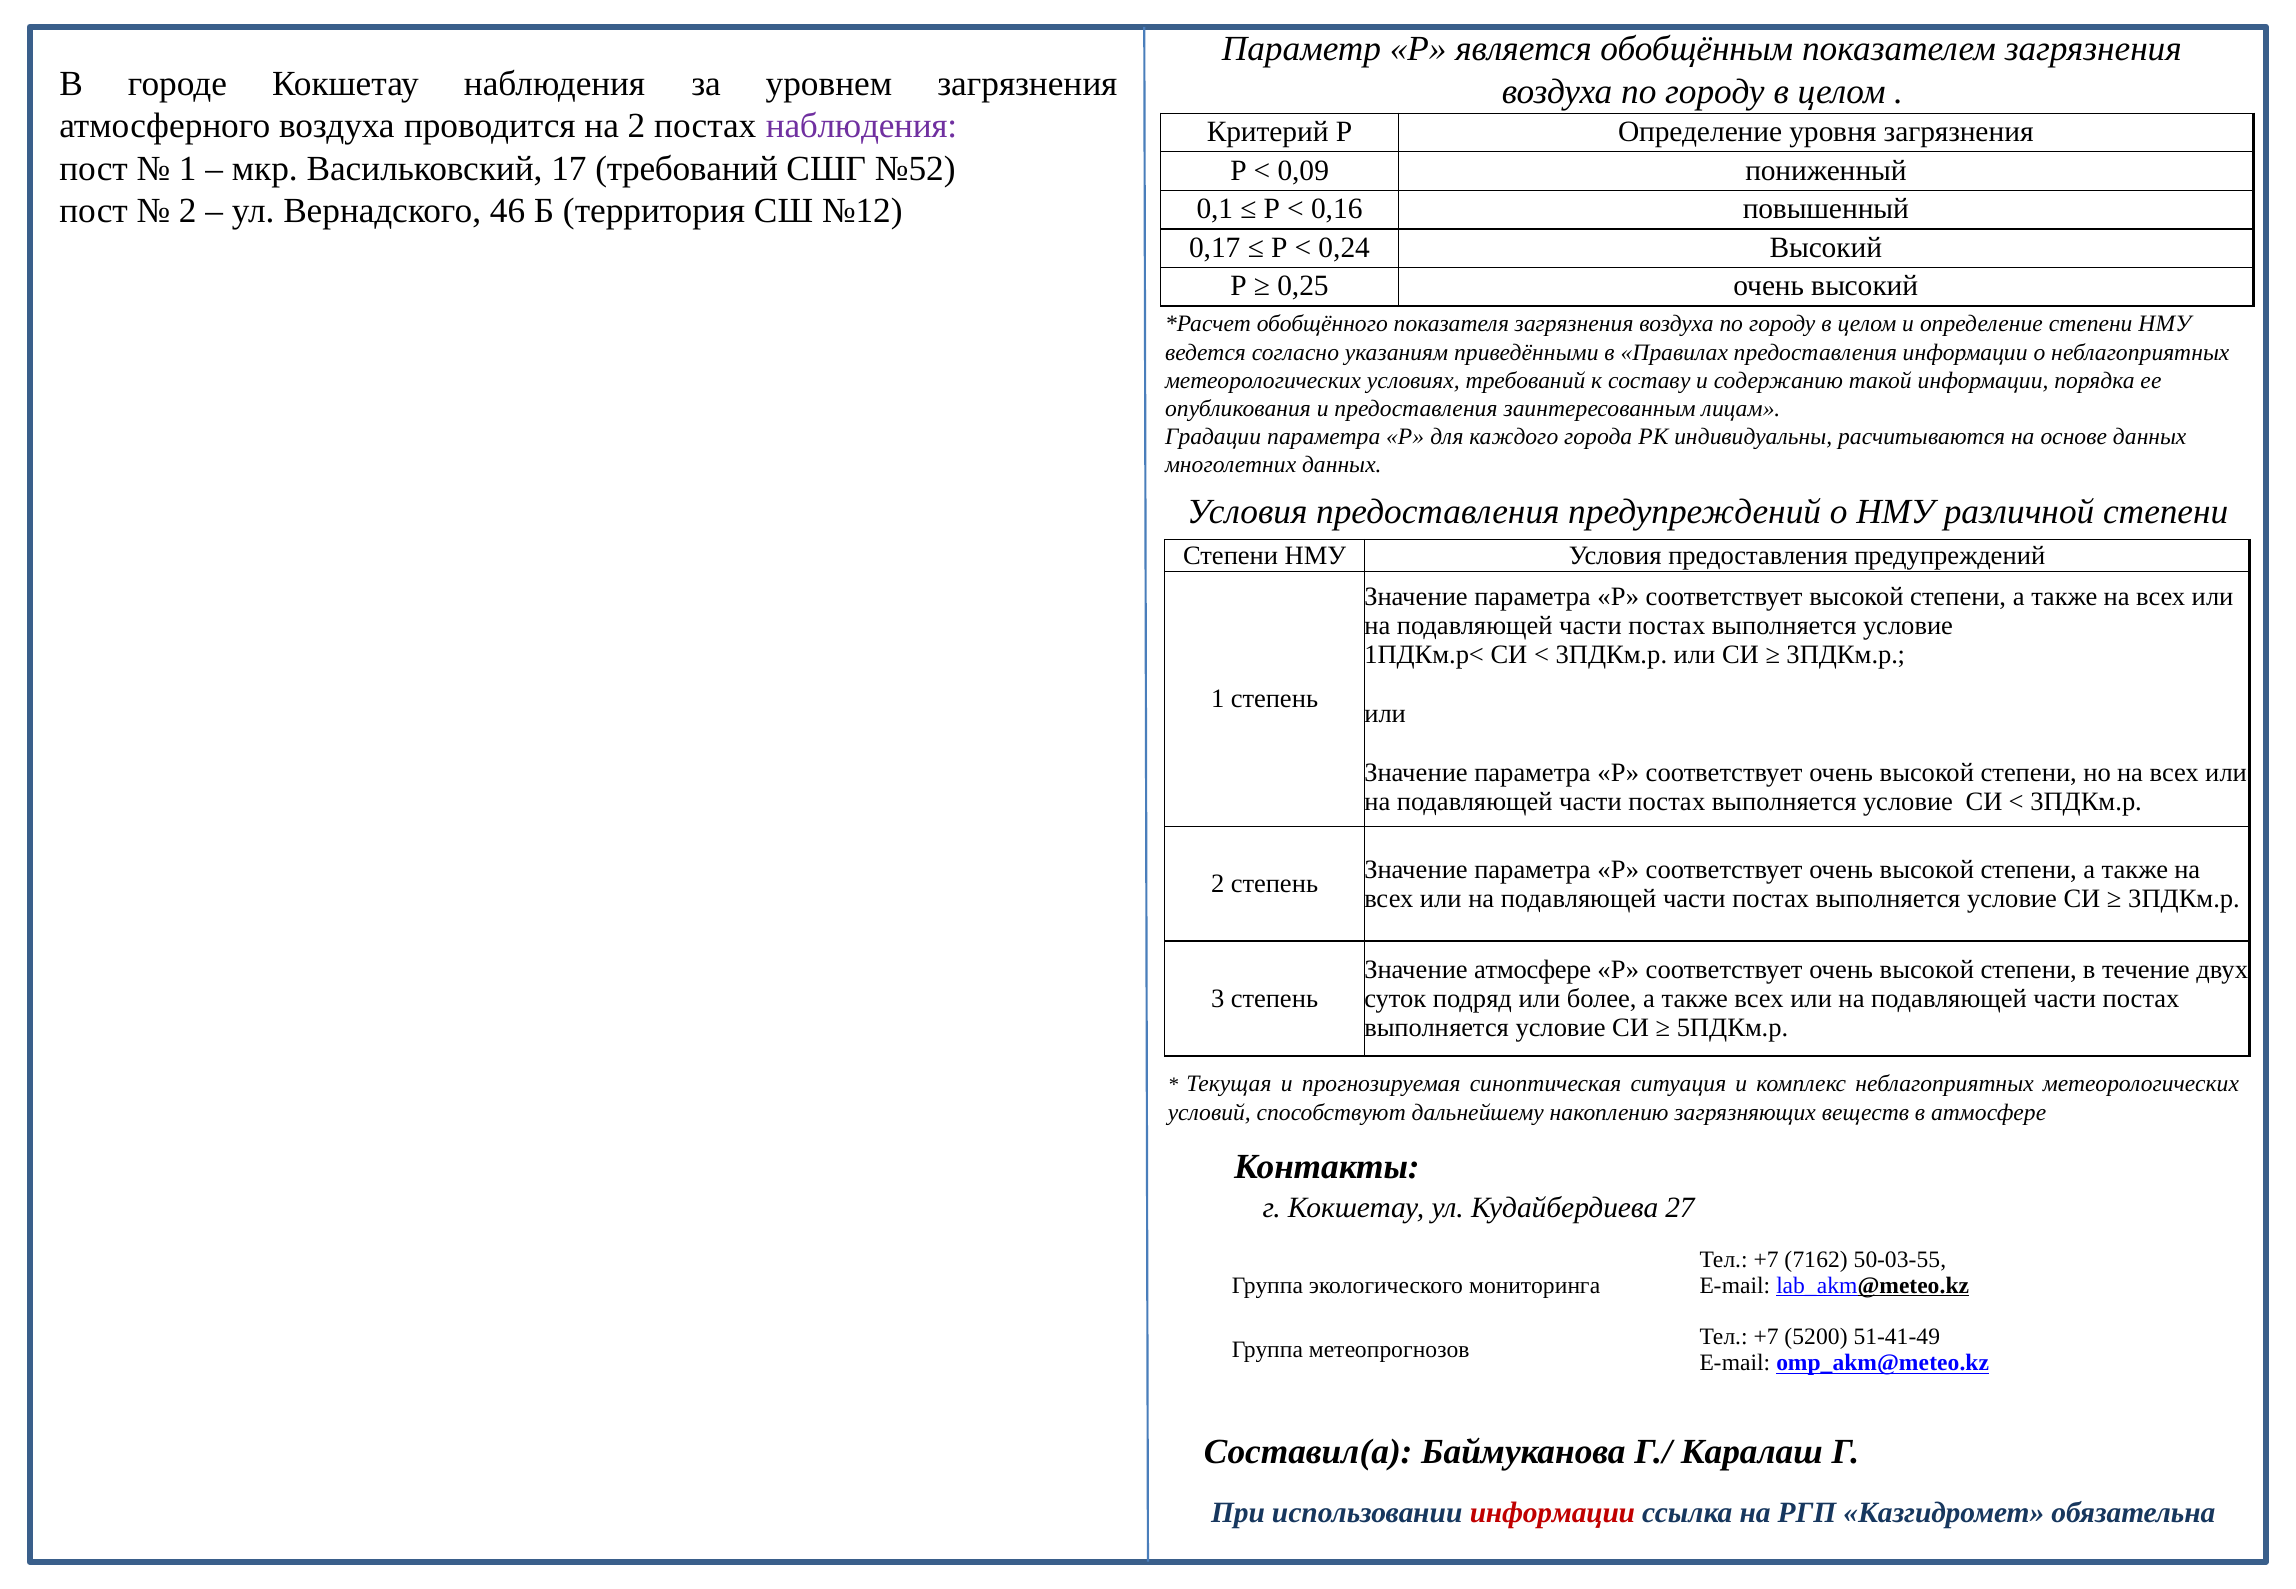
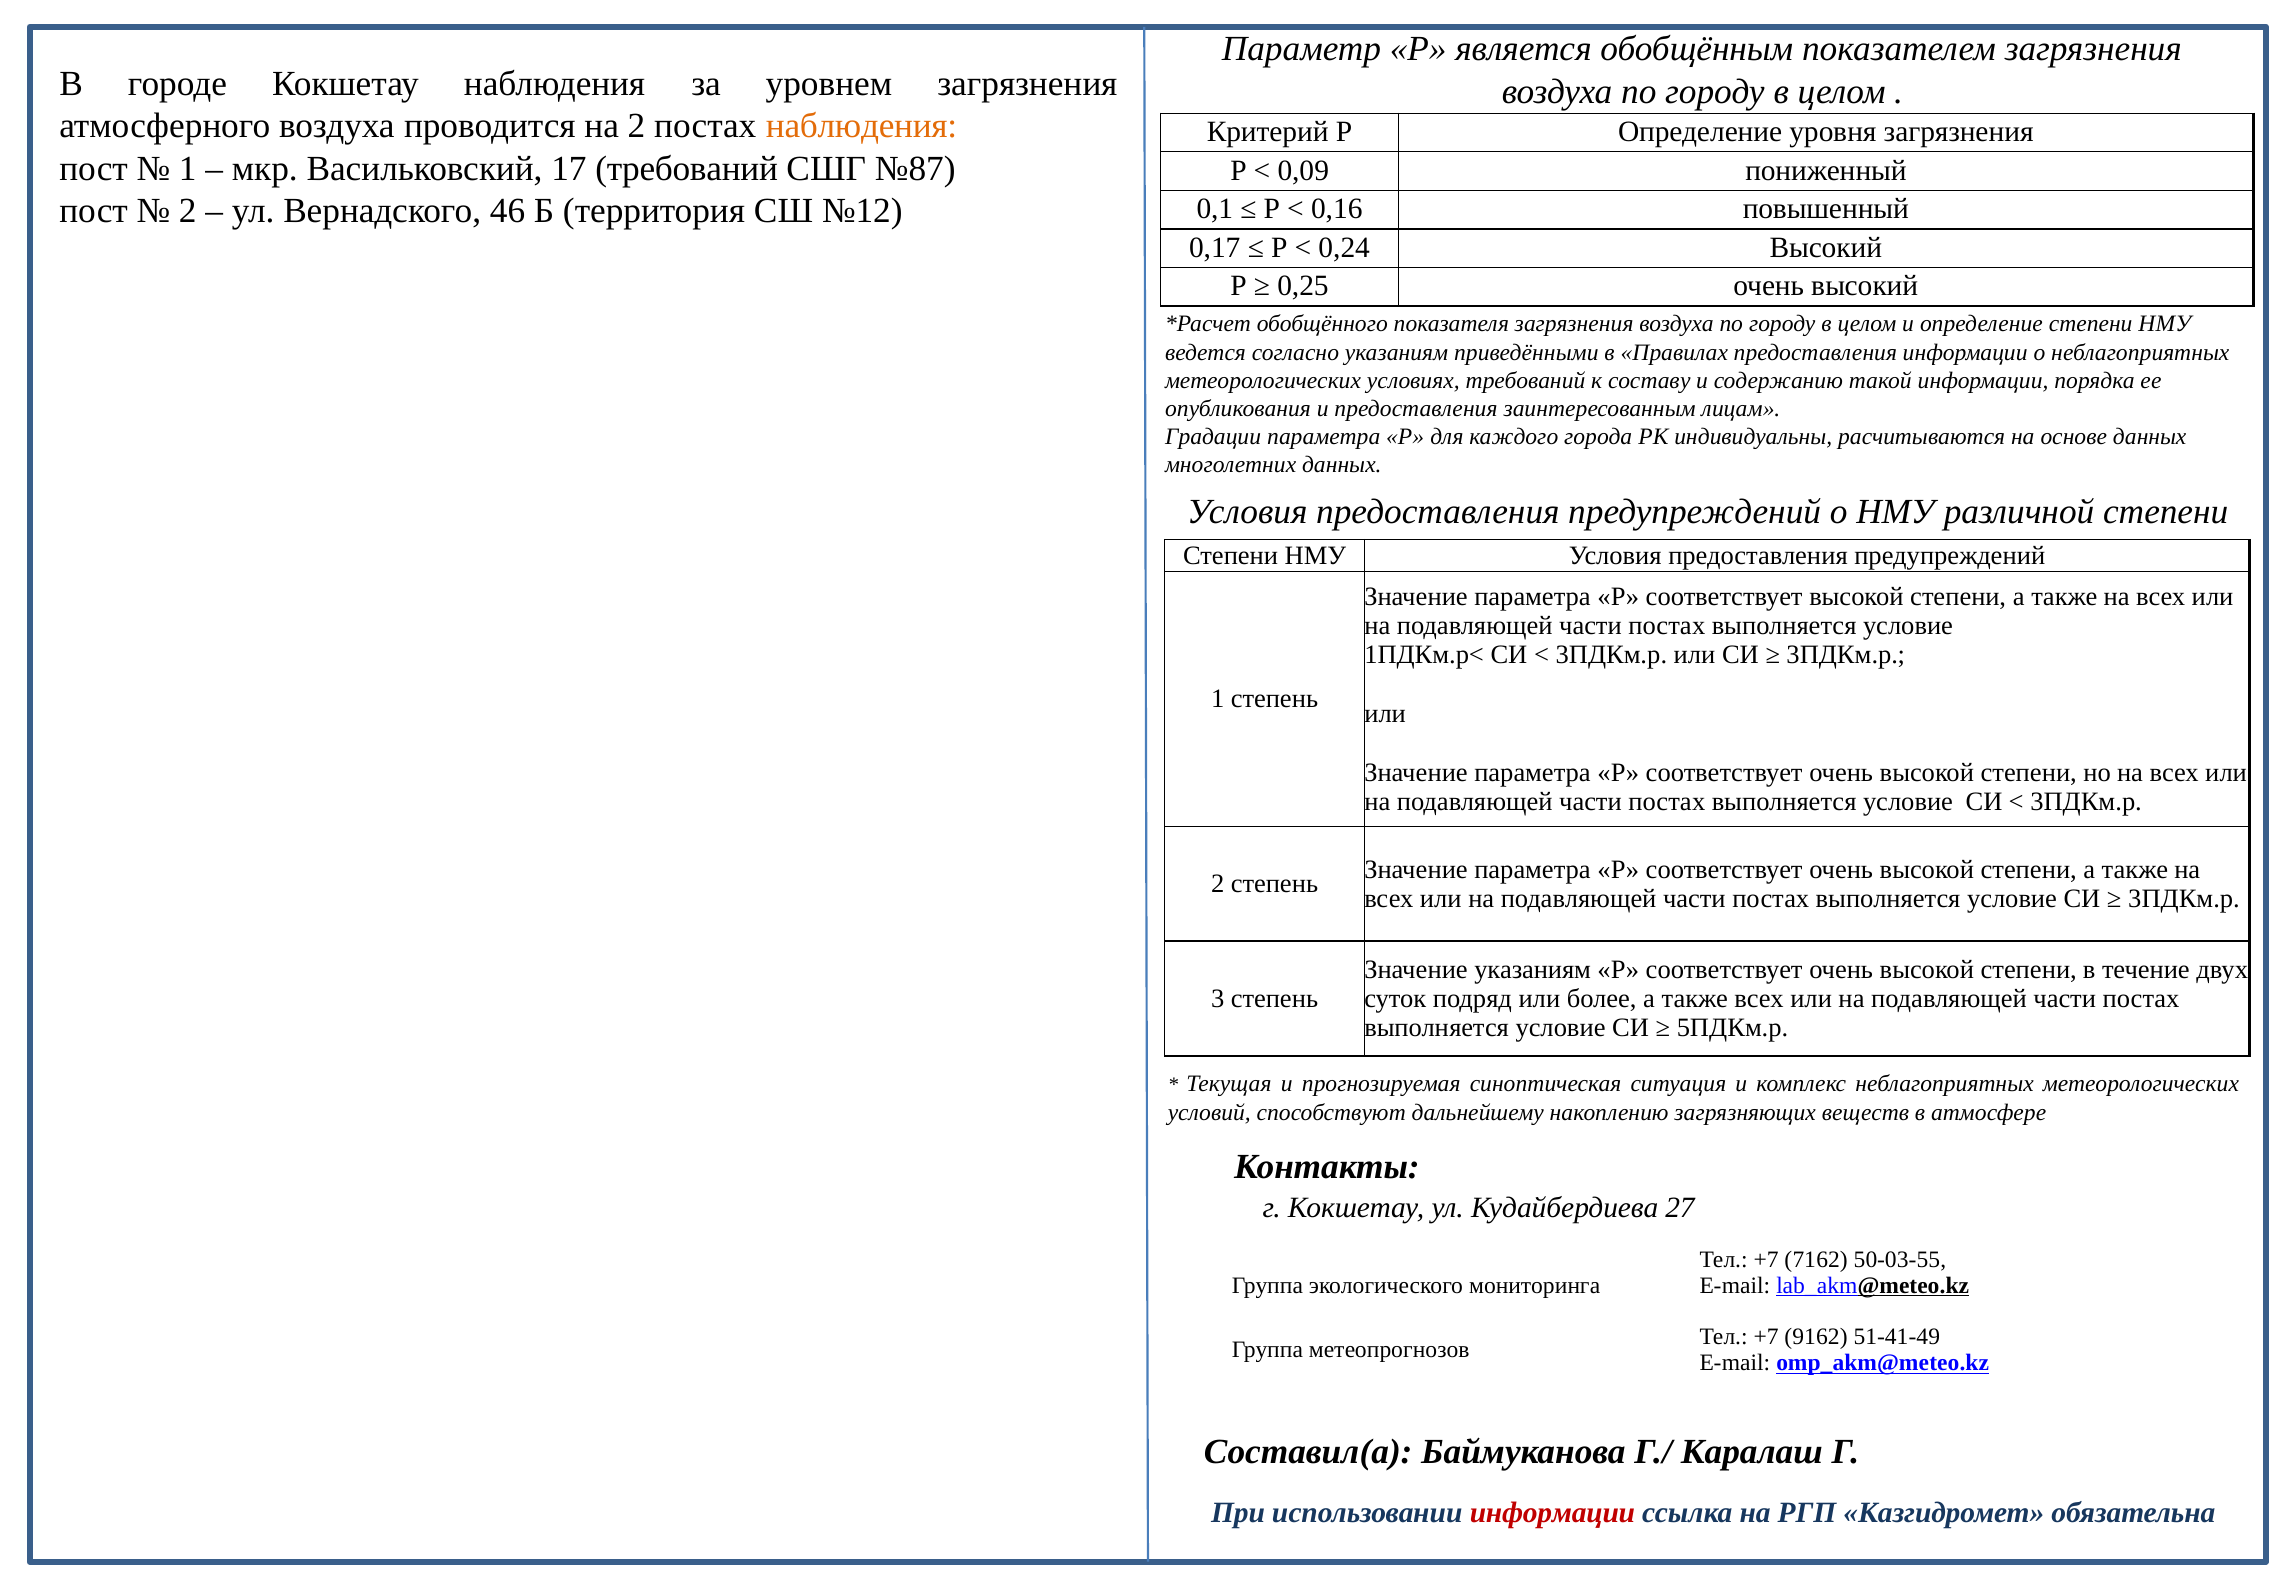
наблюдения colour: purple -> orange (862, 126)
№52: №52 -> №87 (915, 168)
Значение атмосфере: атмосфере -> указаниям (1533, 970)
5200: 5200 -> 9162 (1816, 1338)
